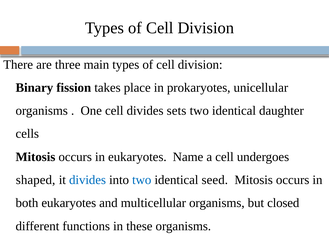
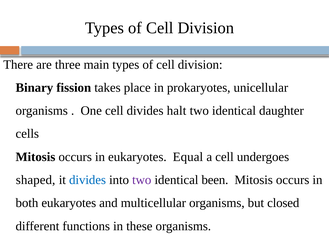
sets: sets -> halt (177, 111)
Name: Name -> Equal (188, 157)
two colour: blue -> purple (142, 180)
seed: seed -> been (215, 180)
